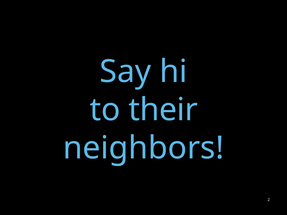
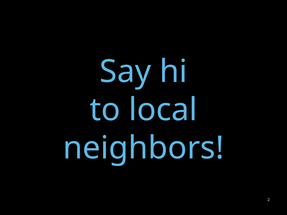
their: their -> local (163, 110)
